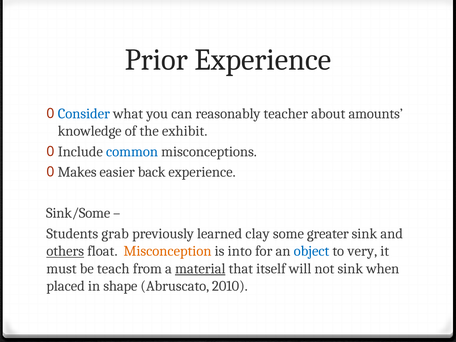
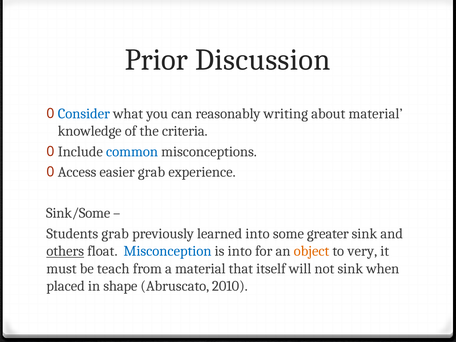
Prior Experience: Experience -> Discussion (263, 60)
teacher: teacher -> writing (286, 114)
about amounts: amounts -> material (376, 114)
exhibit: exhibit -> criteria (185, 131)
Makes: Makes -> Access (77, 172)
easier back: back -> grab (152, 172)
learned clay: clay -> into (258, 234)
Misconception colour: orange -> blue (167, 251)
object colour: blue -> orange (312, 251)
material underline: present -> none (200, 269)
